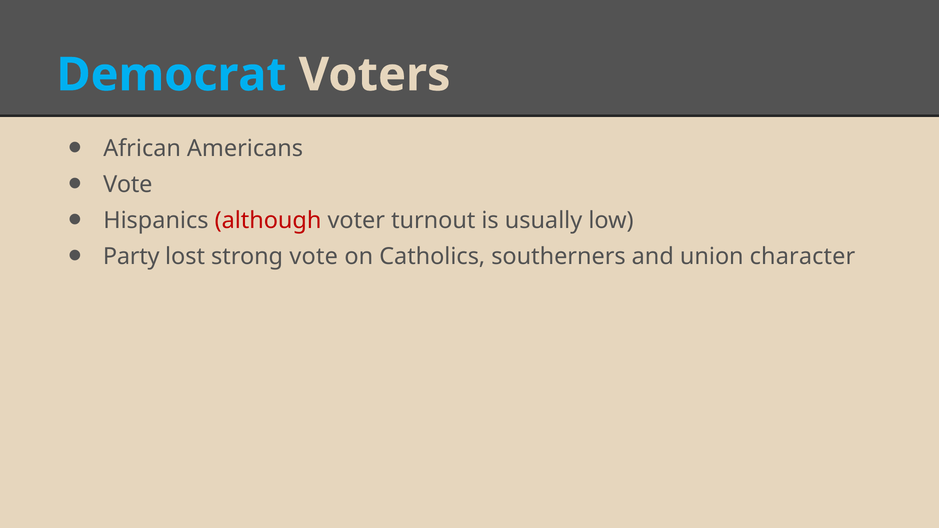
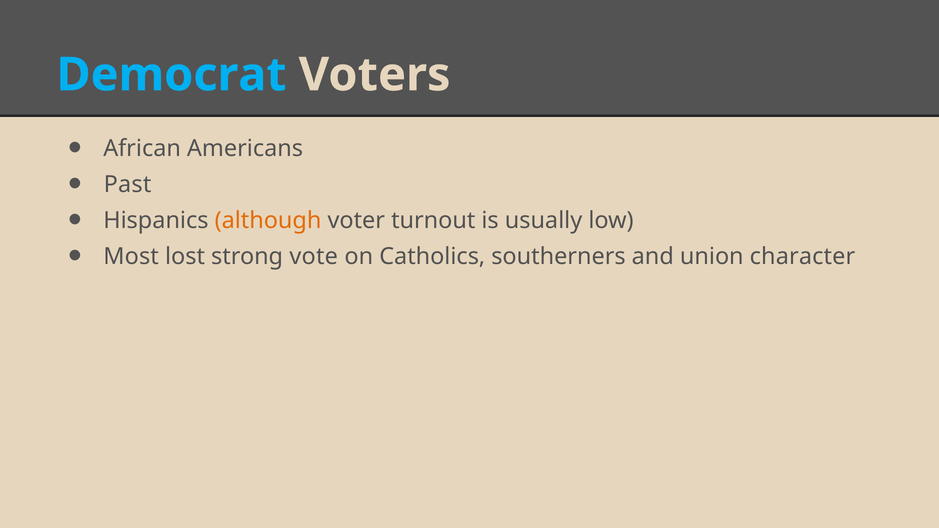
Vote: Vote -> Past (128, 184)
although colour: red -> orange (268, 220)
Party: Party -> Most (131, 256)
